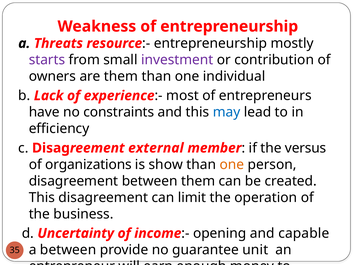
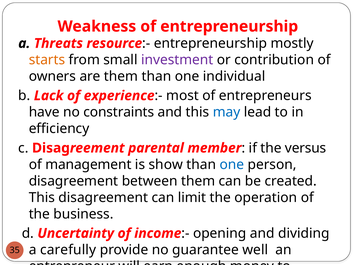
starts colour: purple -> orange (47, 60)
external: external -> parental (156, 148)
organizations: organizations -> management (88, 164)
one colour: orange -> blue (232, 164)
capable: capable -> dividing (304, 233)
a between: between -> carefully (68, 250)
unit: unit -> well (255, 250)
